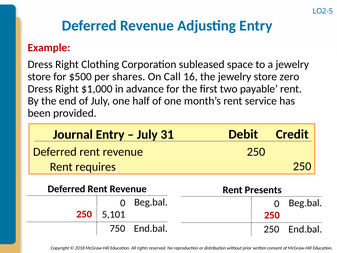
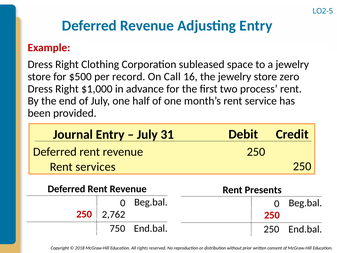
shares: shares -> record (129, 77)
payable: payable -> process (259, 89)
requires: requires -> services (96, 167)
5,101: 5,101 -> 2,762 (114, 214)
